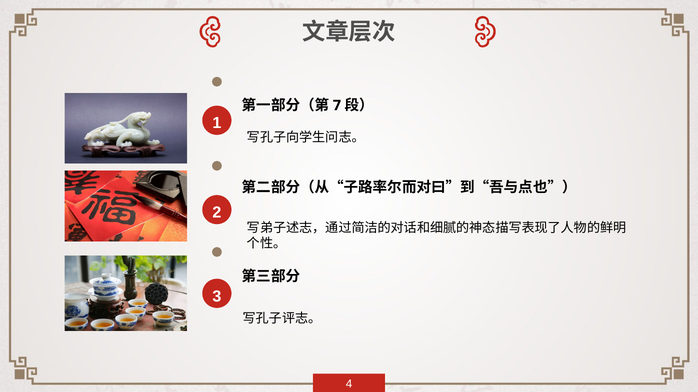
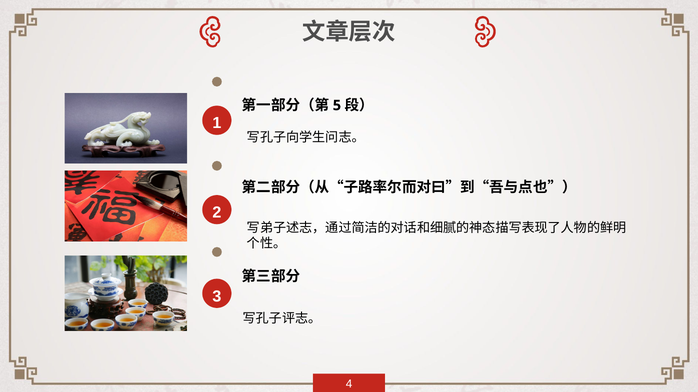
7: 7 -> 5 (337, 106)
